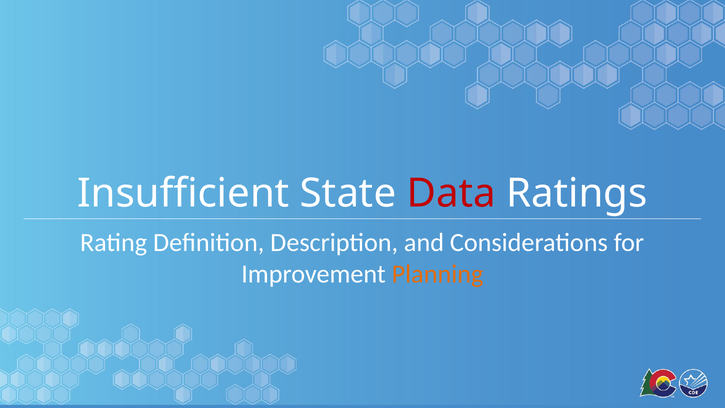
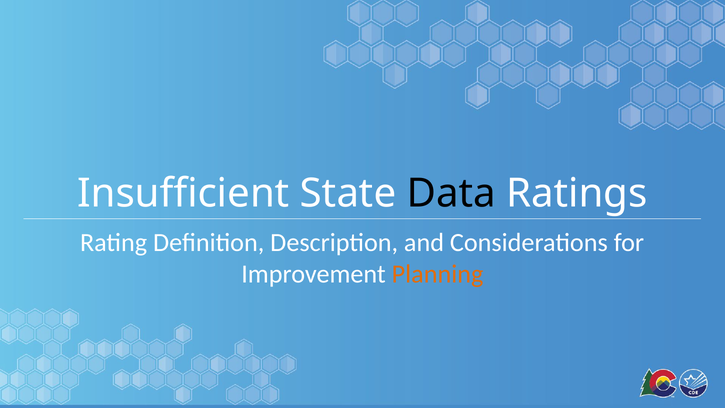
Data colour: red -> black (451, 193)
